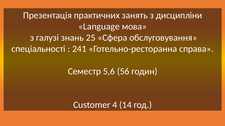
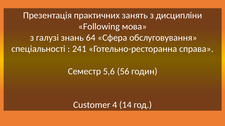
Language: Language -> Following (99, 27)
25: 25 -> 64 (91, 38)
